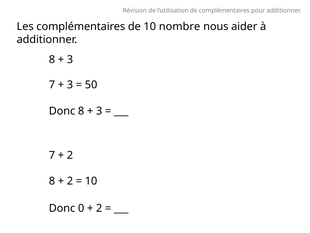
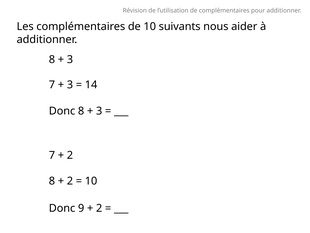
nombre: nombre -> suivants (180, 26)
50: 50 -> 14 (91, 85)
0: 0 -> 9 (81, 208)
